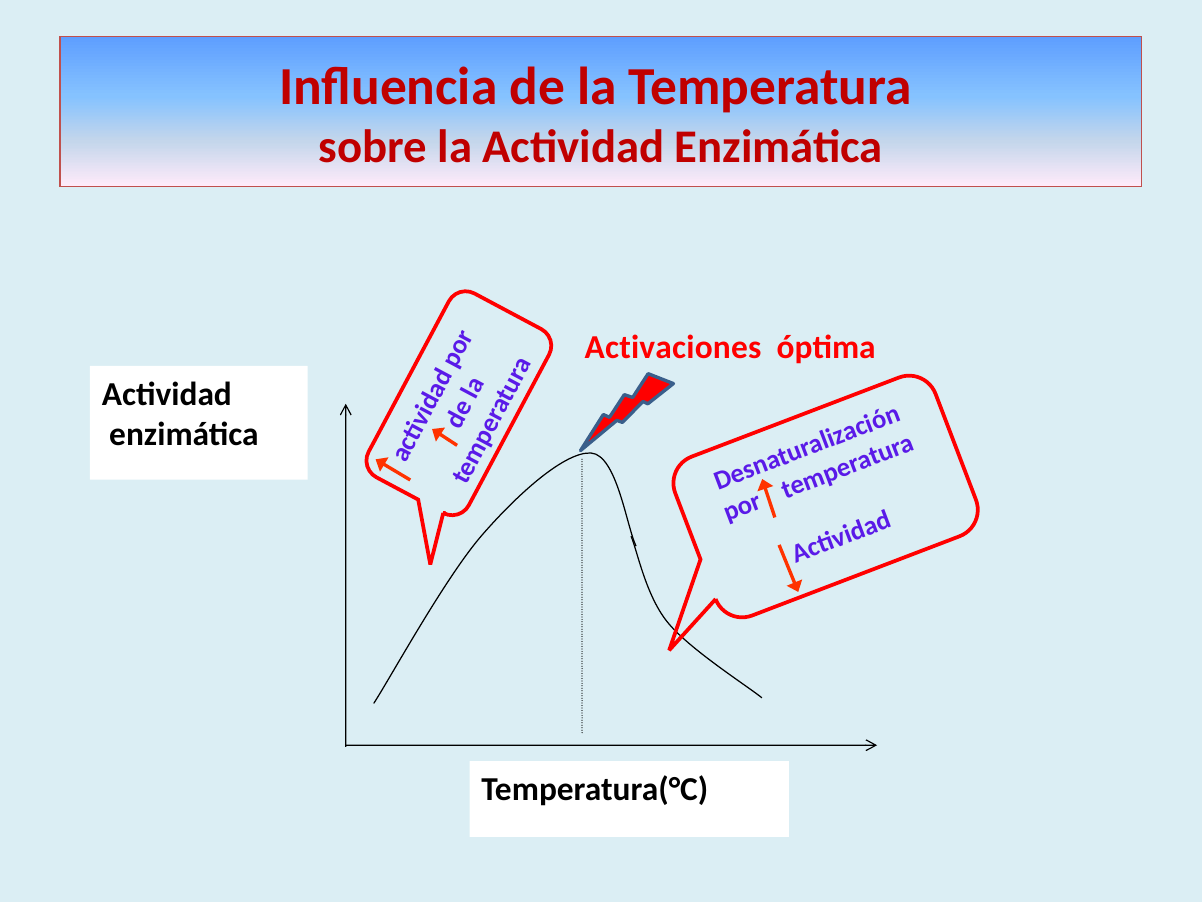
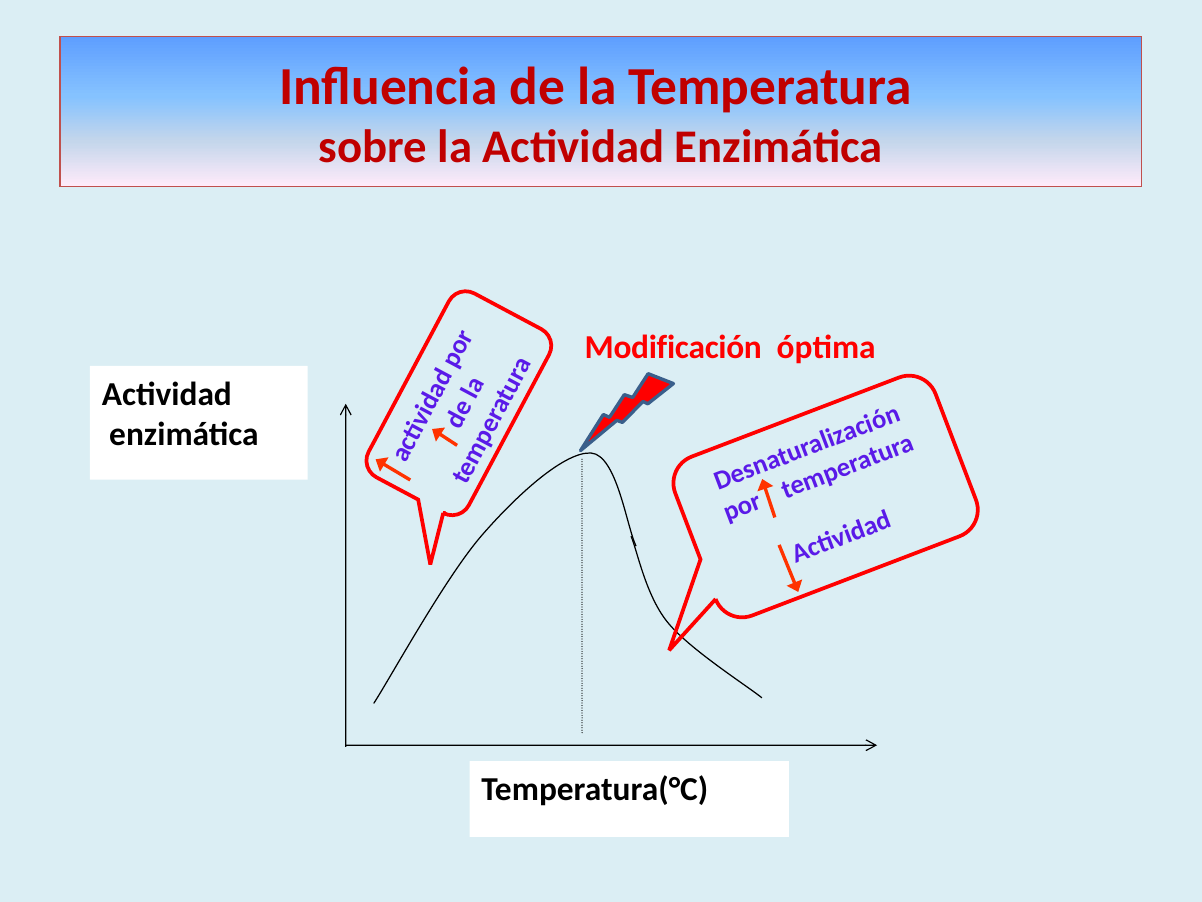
Activaciones: Activaciones -> Modificación (673, 348)
